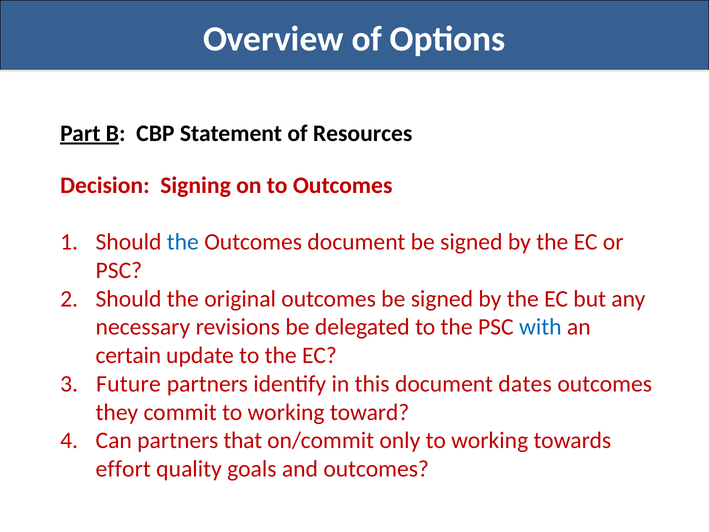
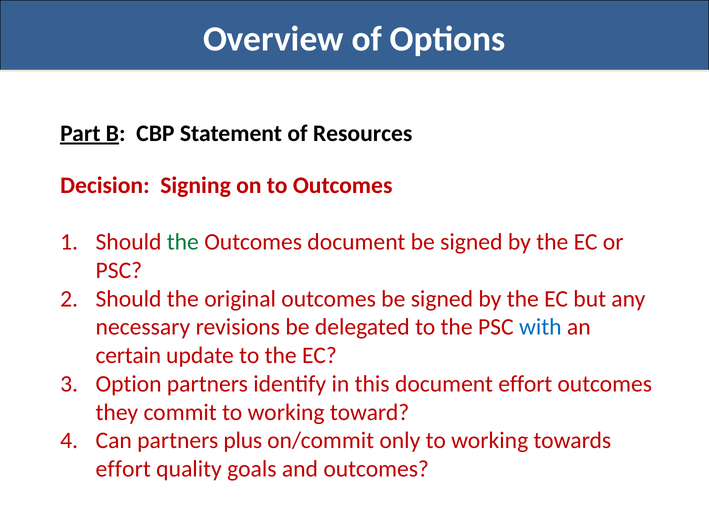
the colour: blue -> green (183, 242)
Future: Future -> Option (129, 384)
document dates: dates -> effort (525, 384)
that: that -> plus (243, 440)
